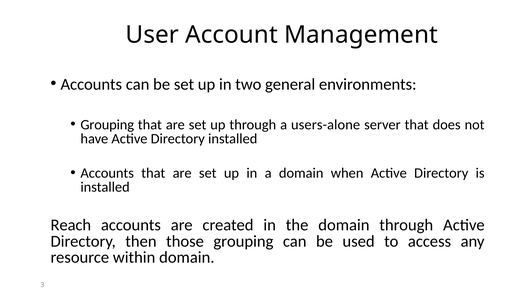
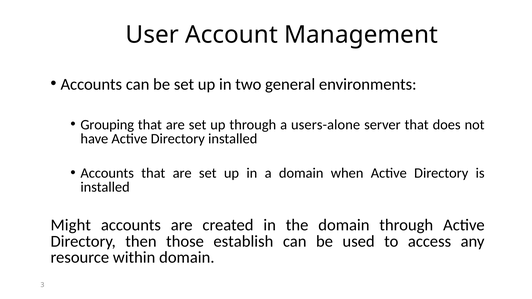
Reach: Reach -> Might (71, 225)
those grouping: grouping -> establish (243, 242)
